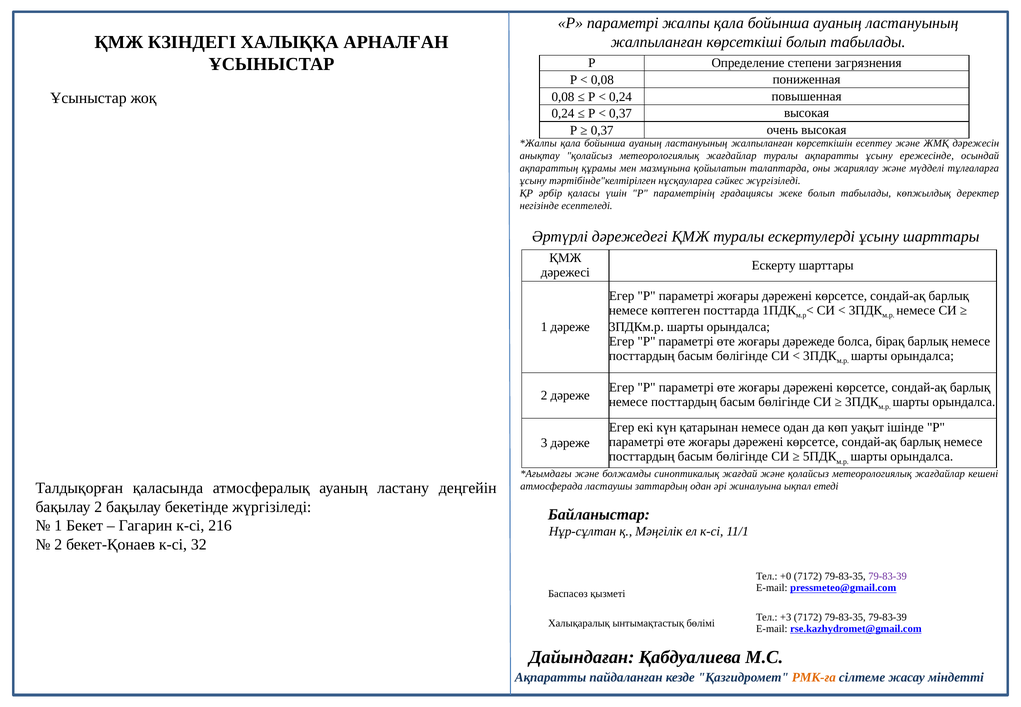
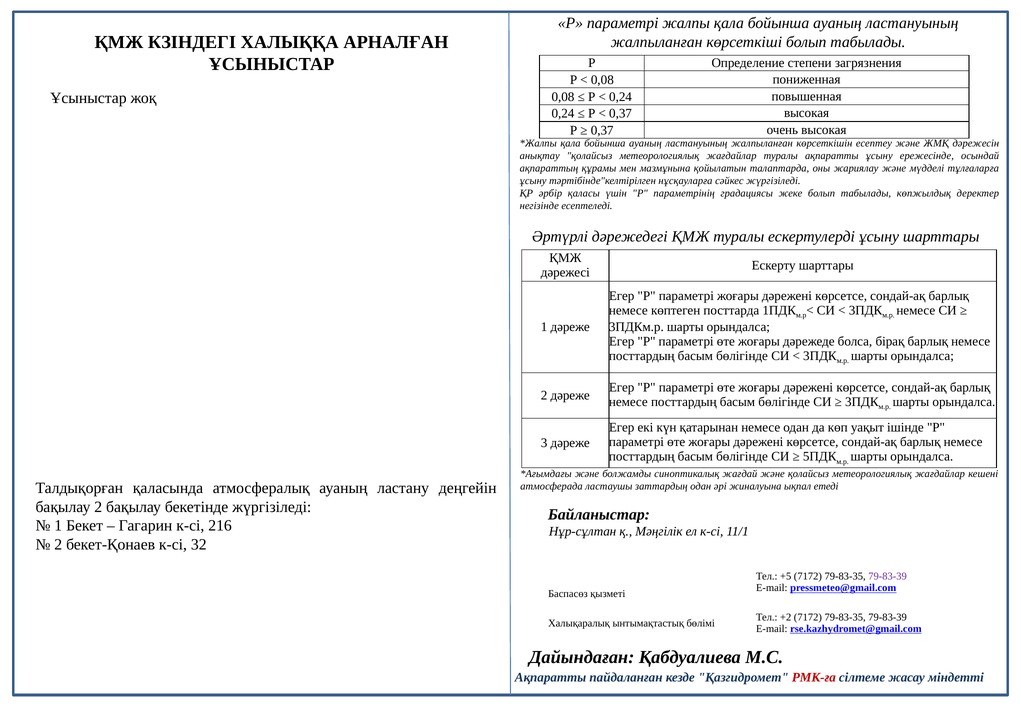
+0: +0 -> +5 (786, 576)
+3: +3 -> +2 (786, 617)
РМК-ға colour: orange -> red (814, 677)
